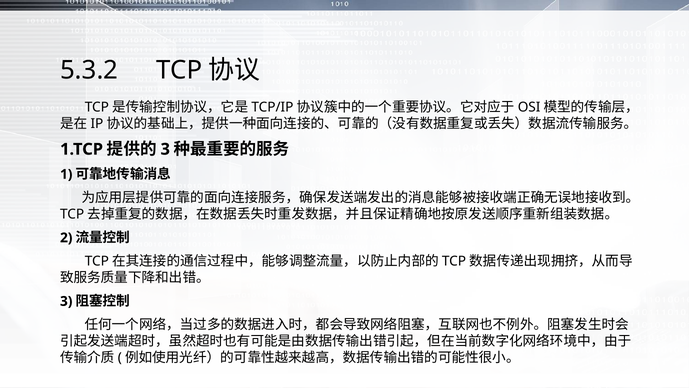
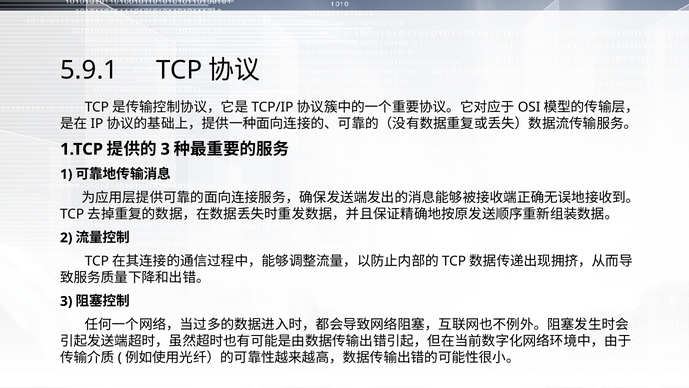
5.3.2: 5.3.2 -> 5.9.1 (89, 70)
